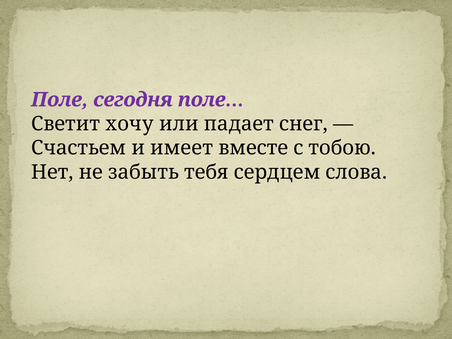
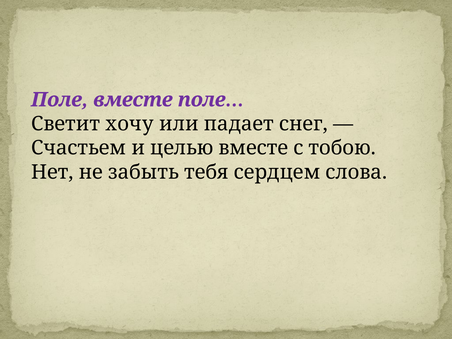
Поле сегодня: сегодня -> вместе (133, 100)
имеет: имеет -> целью (182, 148)
